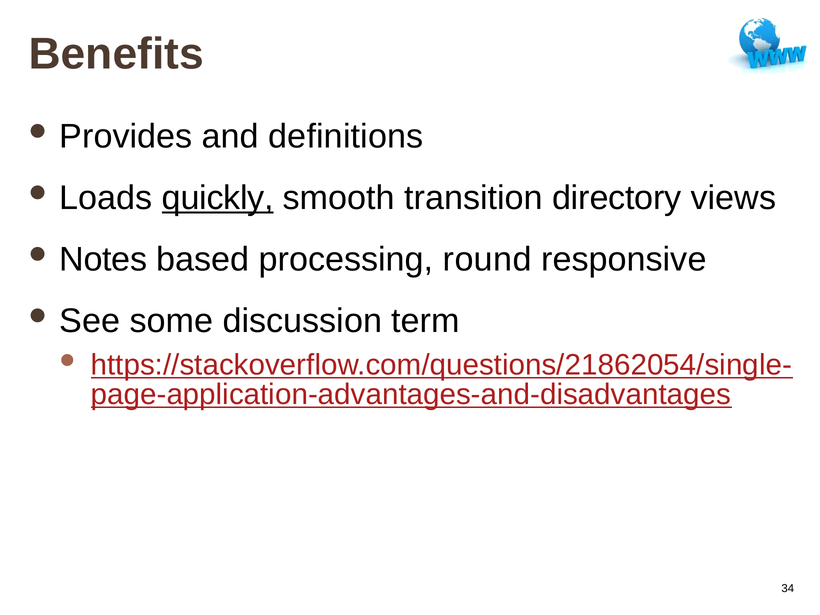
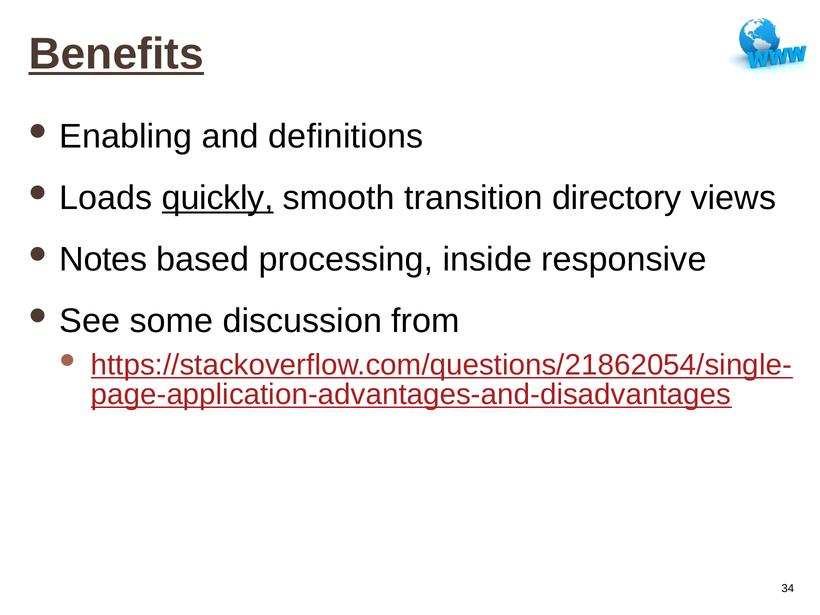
Benefits underline: none -> present (116, 54)
Provides: Provides -> Enabling (126, 136)
round: round -> inside (487, 259)
term: term -> from (426, 321)
